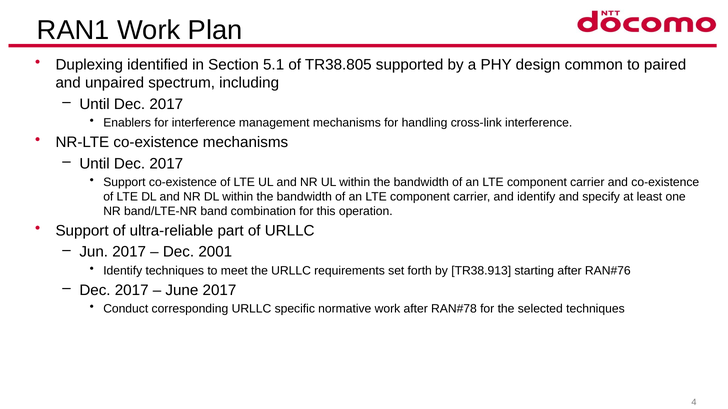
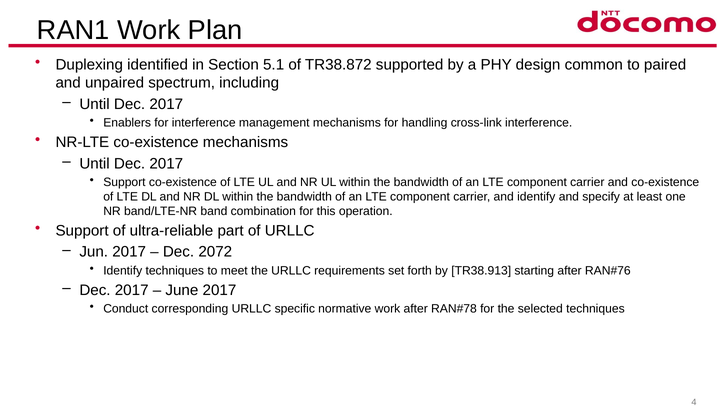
TR38.805: TR38.805 -> TR38.872 (338, 65)
2001: 2001 -> 2072 (215, 252)
